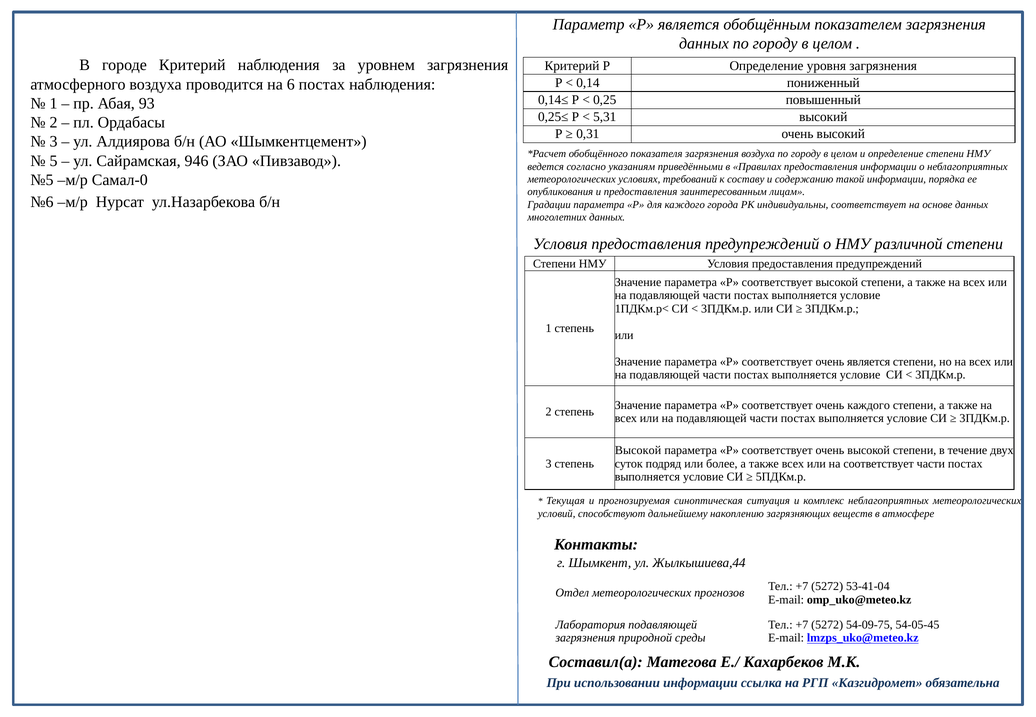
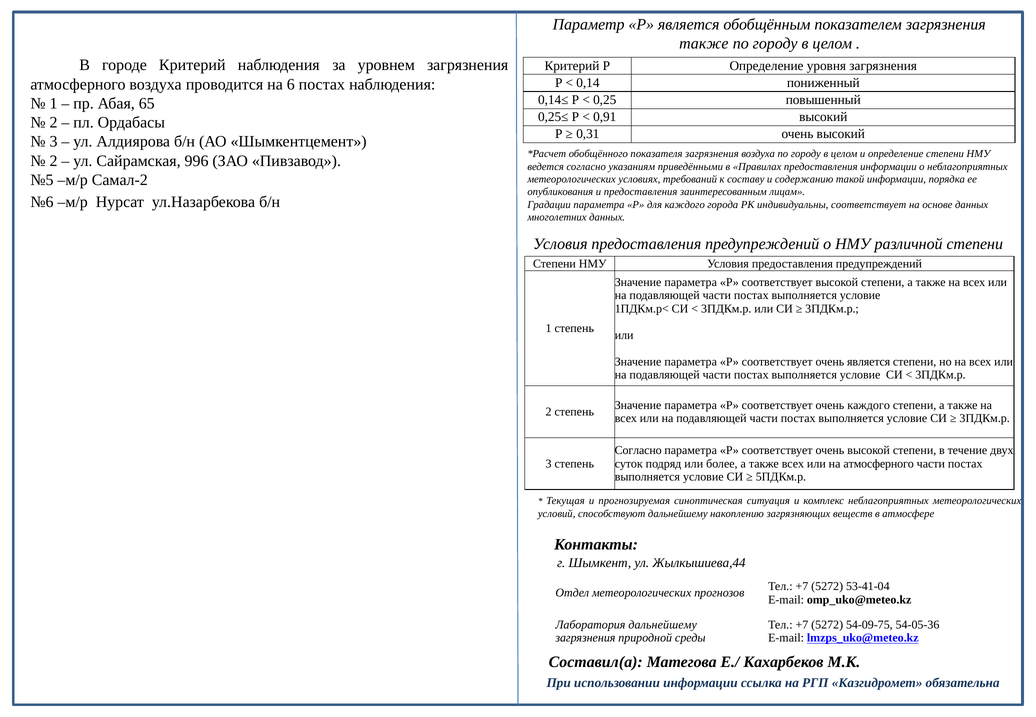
данных: данных -> также (704, 43)
93: 93 -> 65 (147, 103)
5,31: 5,31 -> 0,91 (605, 117)
5: 5 -> 2 (53, 161)
946: 946 -> 996 (197, 161)
Самал-0: Самал-0 -> Самал-2 (120, 180)
Высокой: Высокой -> Согласно (638, 451)
на соответствует: соответствует -> атмосферного (879, 464)
Лаборатория подавляющей: подавляющей -> дальнейшему (663, 625)
54-05-45: 54-05-45 -> 54-05-36 (917, 625)
